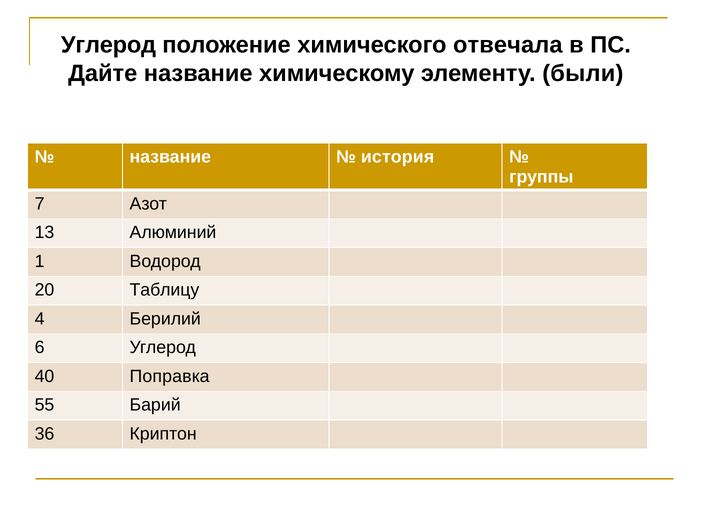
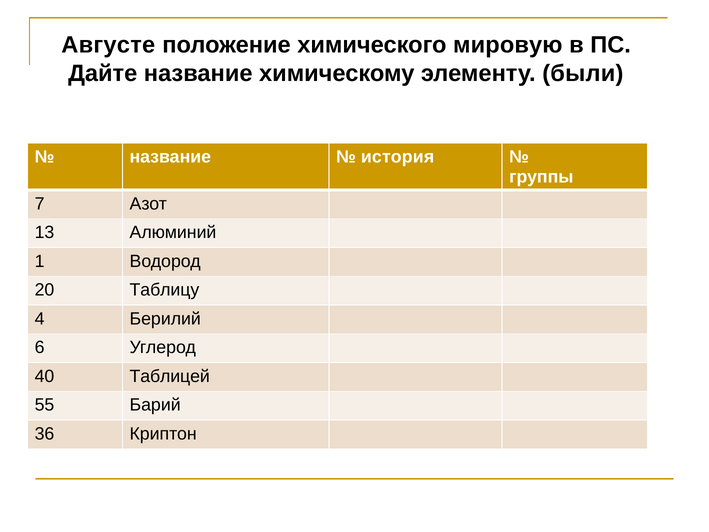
Углерод: Углерод -> Августе (108, 45)
отвечала: отвечала -> мировую (508, 45)
Поправка: Поправка -> Таблицей (170, 376)
